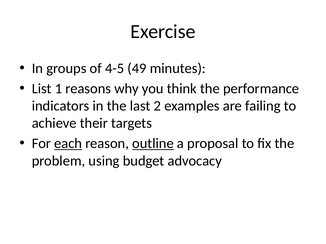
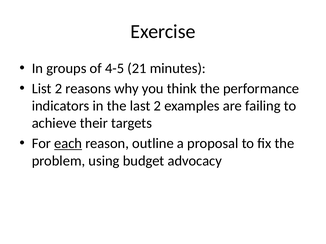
49: 49 -> 21 (137, 68)
List 1: 1 -> 2 (58, 89)
outline underline: present -> none (153, 144)
